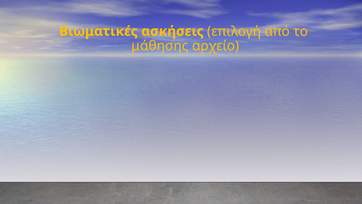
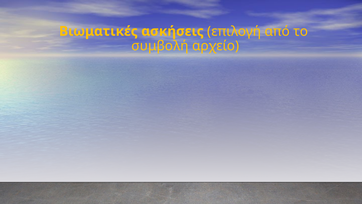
μάθησης: μάθησης -> συμβολή (160, 46)
